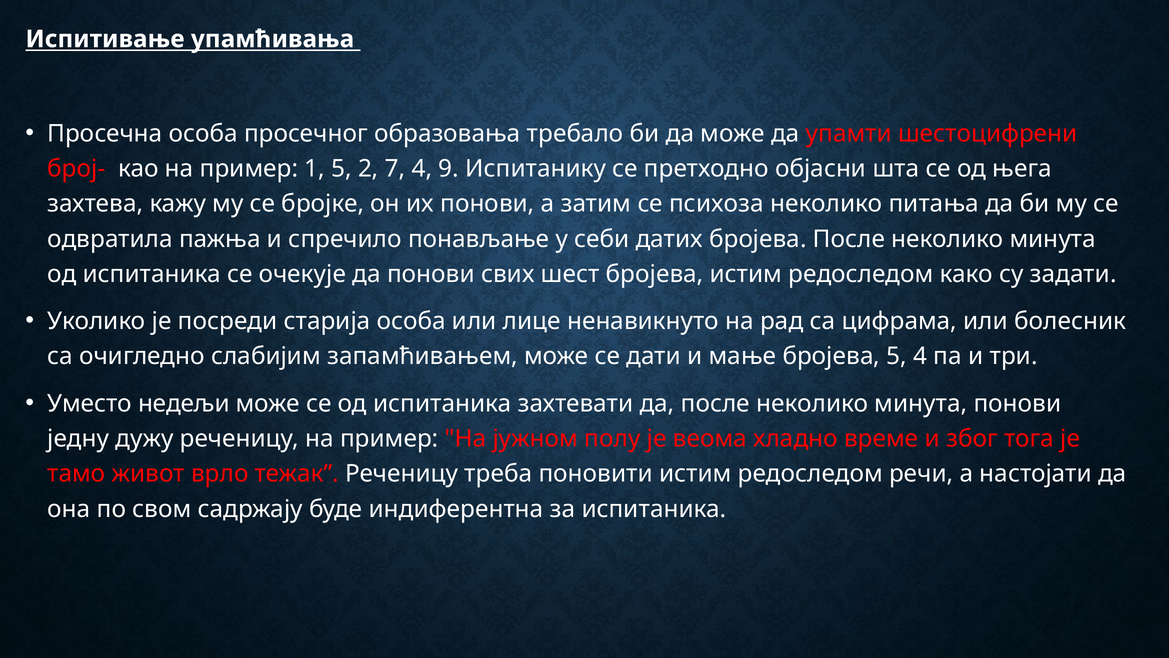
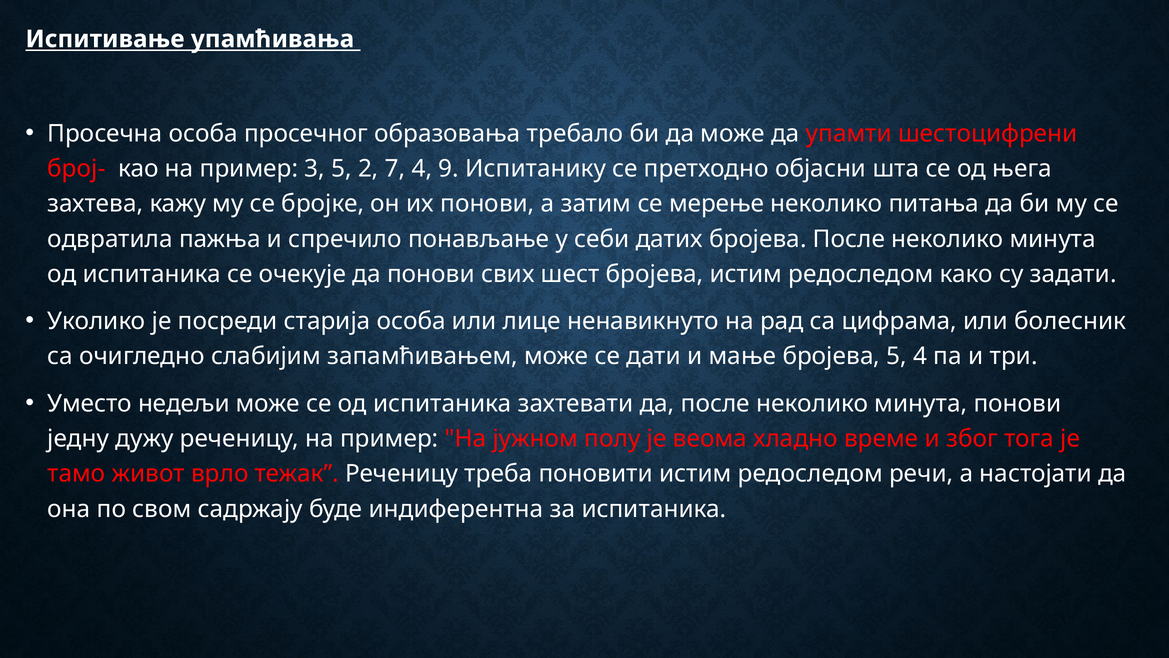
1: 1 -> 3 (315, 169)
психоза: психоза -> мерење (717, 204)
